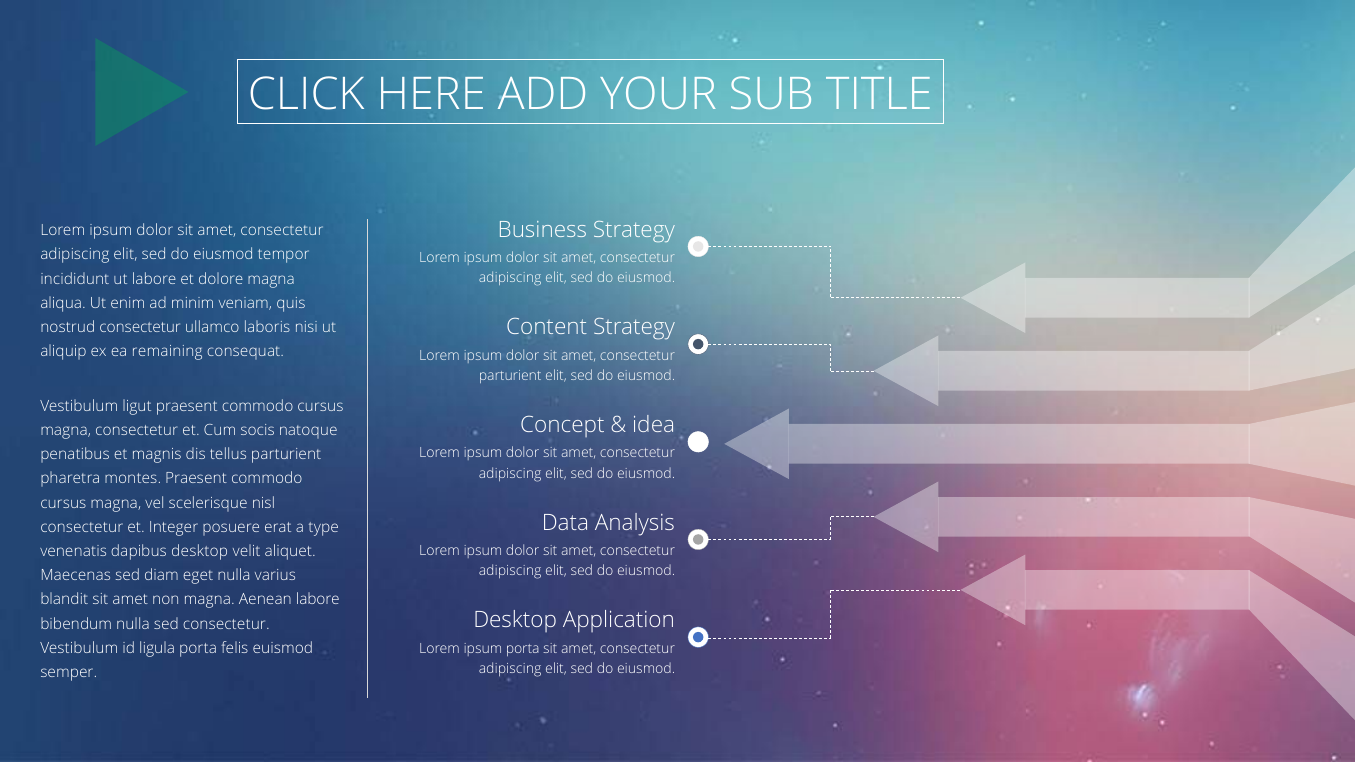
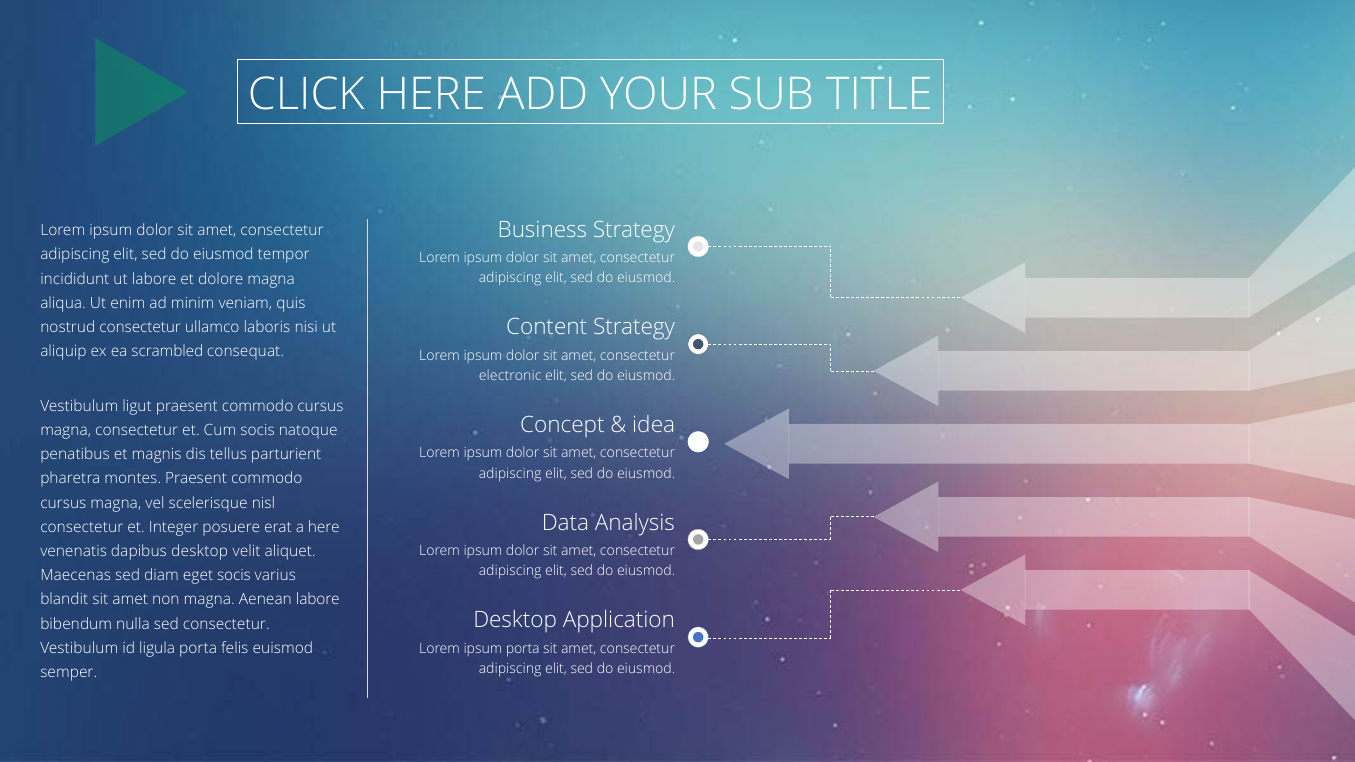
remaining: remaining -> scrambled (167, 352)
parturient: parturient -> electronic (510, 376)
a type: type -> here (324, 527)
eget nulla: nulla -> socis (234, 576)
